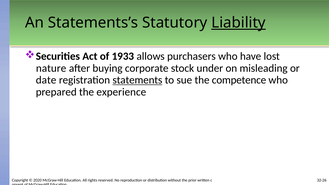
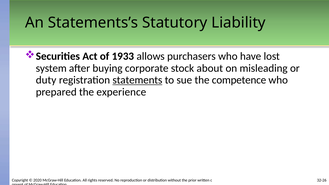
Liability underline: present -> none (239, 23)
nature: nature -> system (51, 68)
under: under -> about (210, 68)
date: date -> duty (46, 80)
